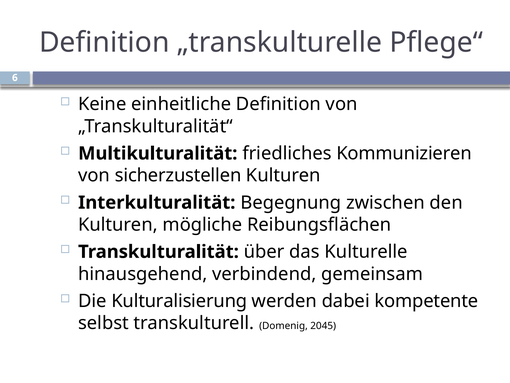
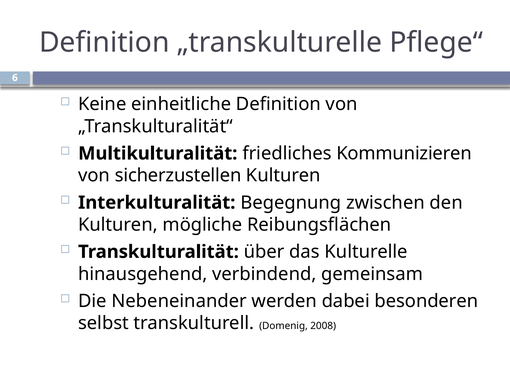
Kulturalisierung: Kulturalisierung -> Nebeneinander (179, 301)
kompetente: kompetente -> besonderen (426, 301)
2045: 2045 -> 2008 (323, 326)
